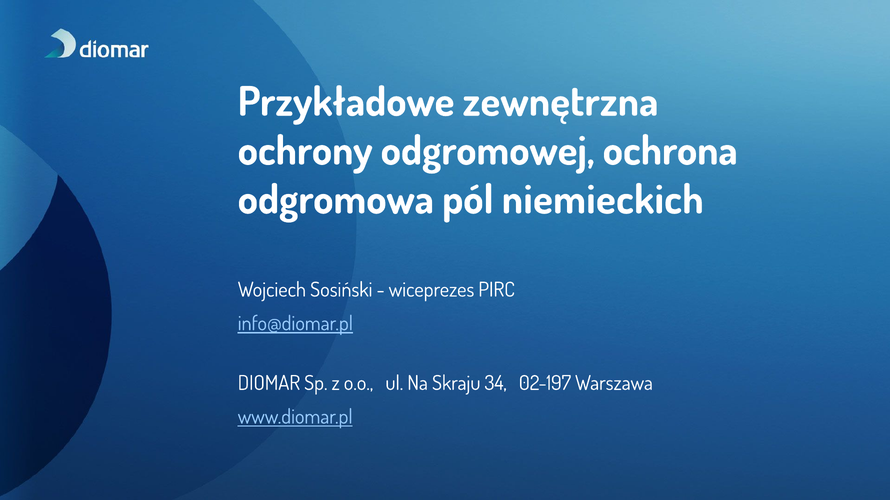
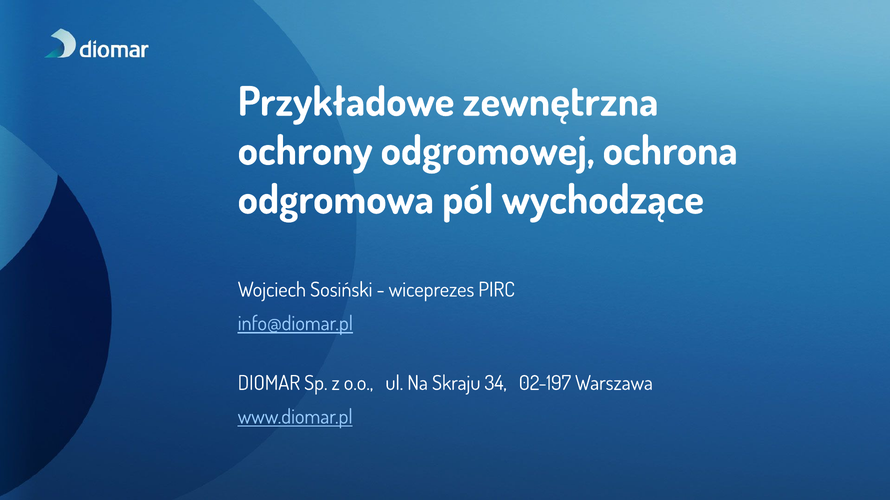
niemieckich: niemieckich -> wychodzące (603, 200)
